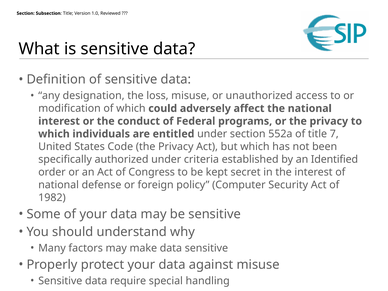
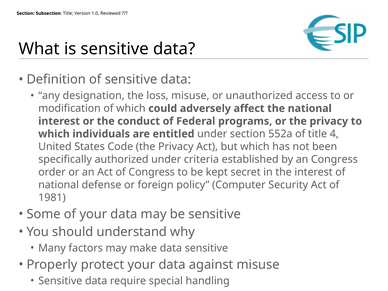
7: 7 -> 4 (334, 134)
an Identified: Identified -> Congress (334, 159)
1982: 1982 -> 1981 (52, 198)
